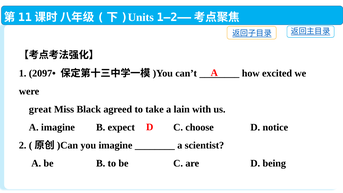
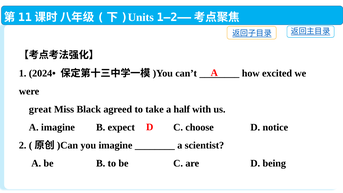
2097•: 2097• -> 2024• (42, 73)
lain: lain -> half (182, 109)
